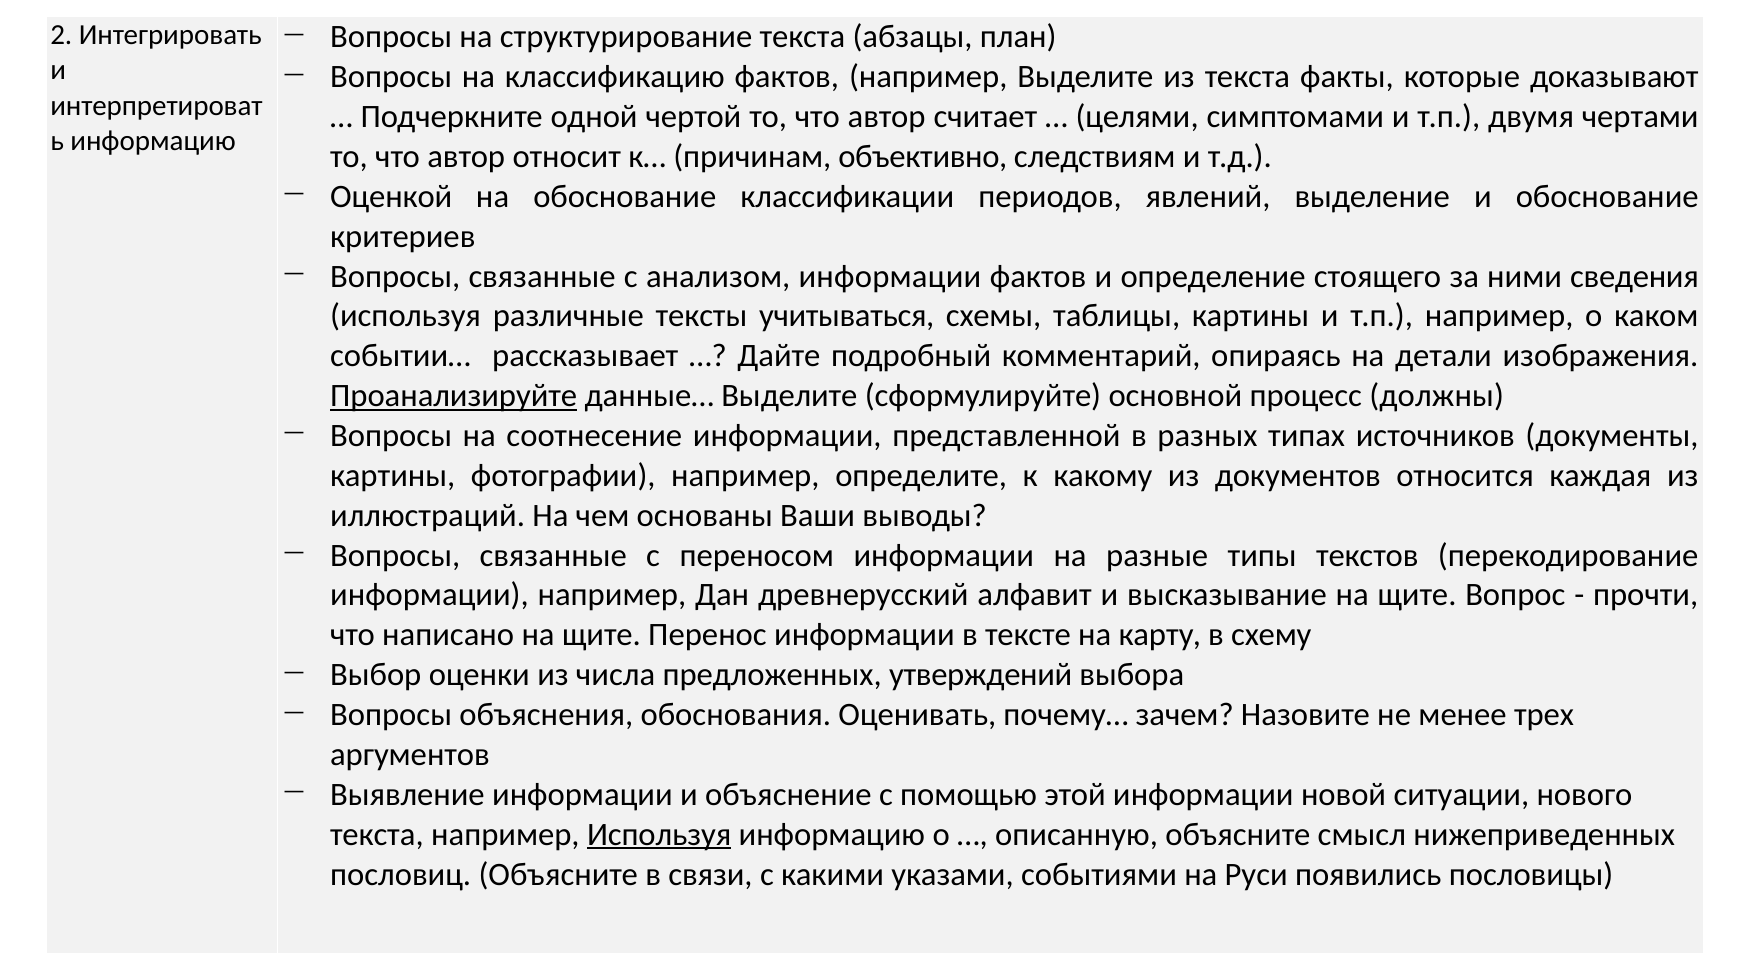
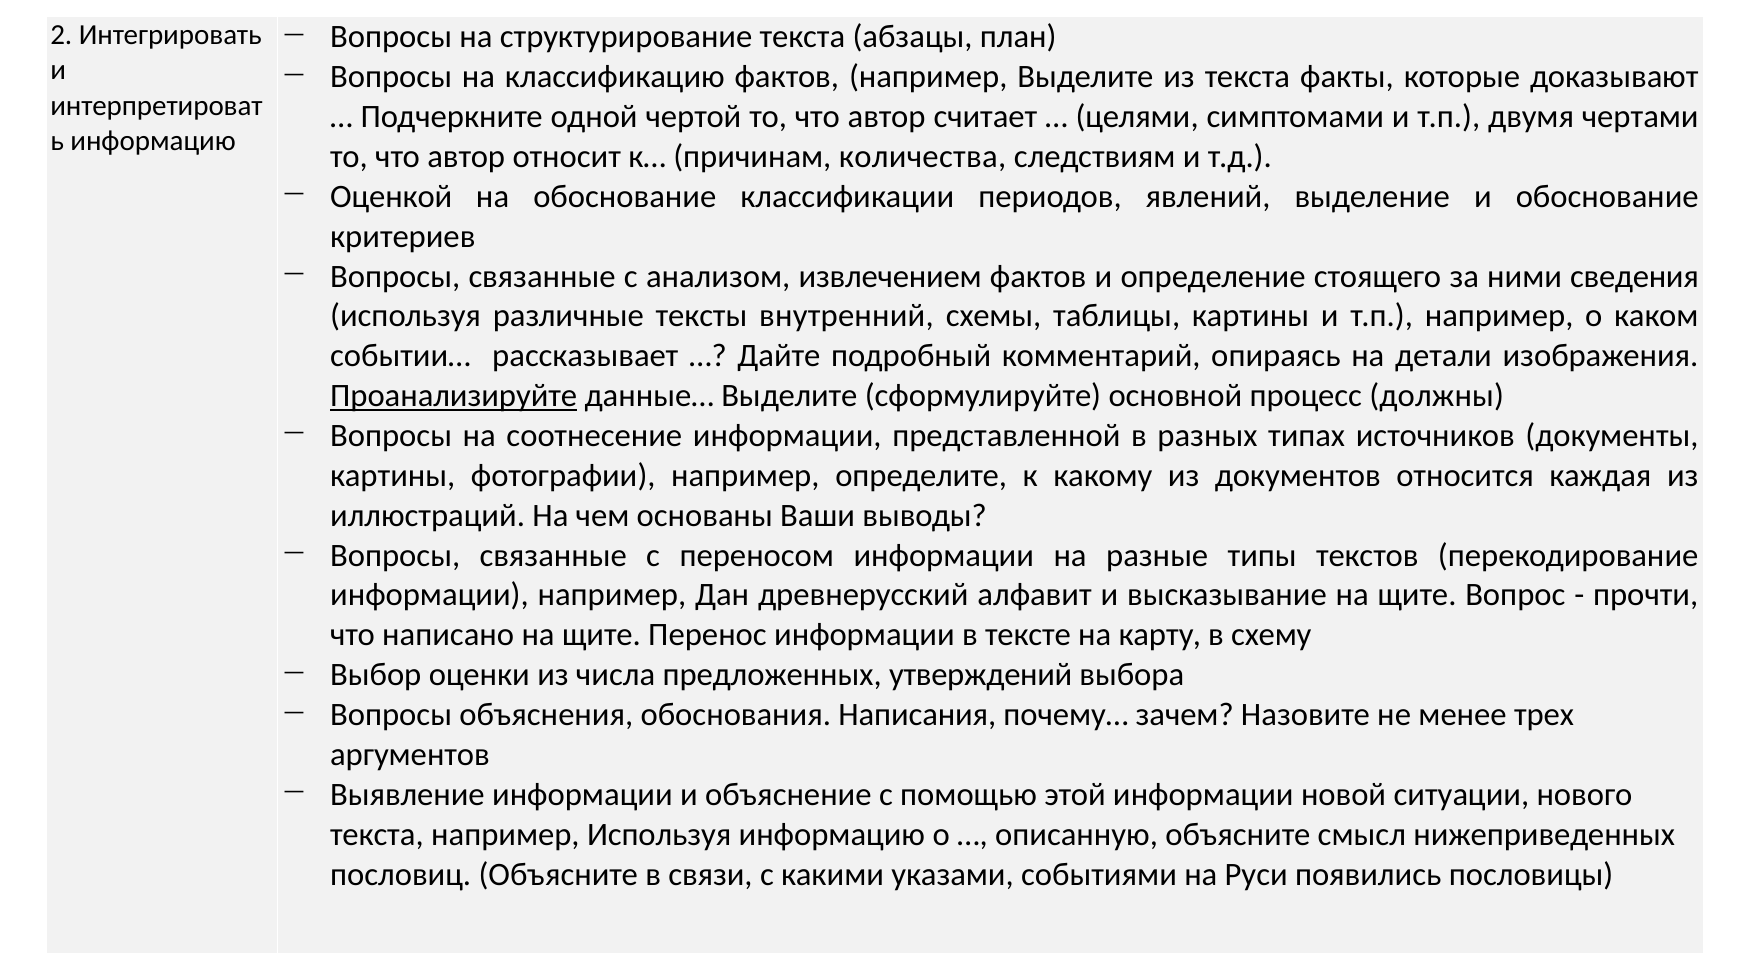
объективно: объективно -> количества (923, 157)
анализом информации: информации -> извлечением (890, 276)
учитываться: учитываться -> внутренний (846, 316)
Оценивать: Оценивать -> Написания (917, 715)
Используя underline: present -> none (659, 835)
